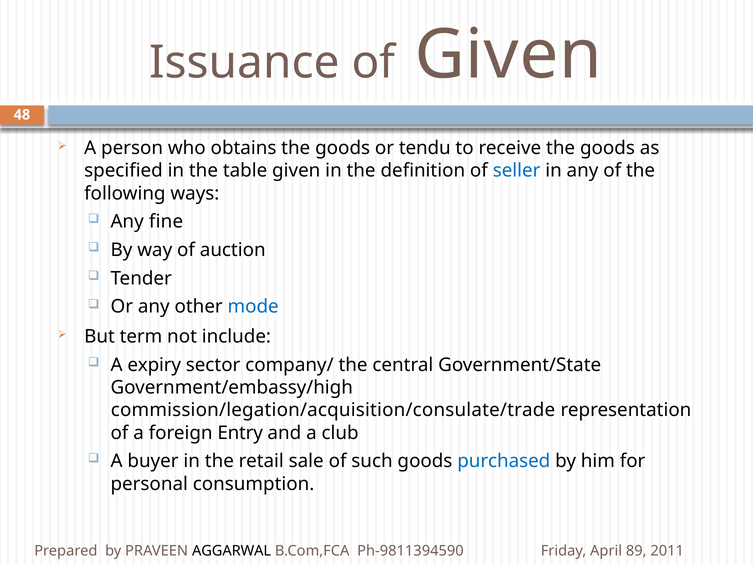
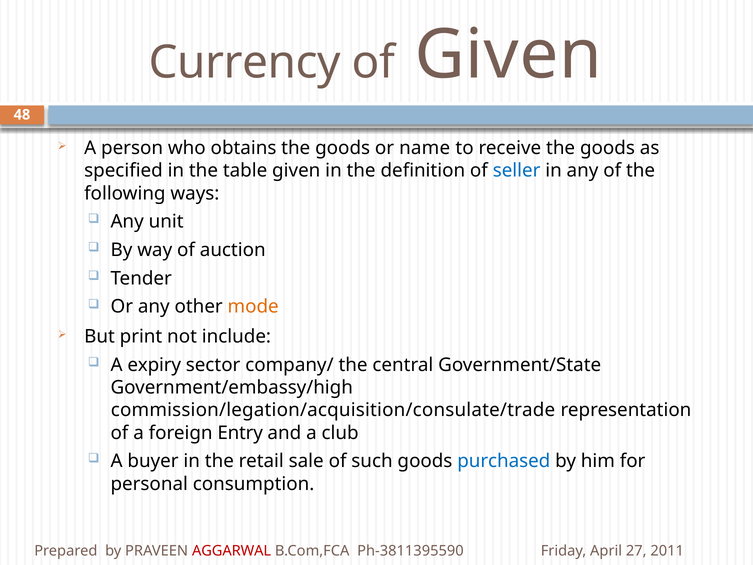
Issuance: Issuance -> Currency (245, 63)
tendu: tendu -> name (425, 148)
fine: fine -> unit (166, 222)
mode colour: blue -> orange (253, 307)
term: term -> print (141, 337)
AGGARWAL colour: black -> red (232, 551)
Ph-9811394590: Ph-9811394590 -> Ph-3811395590 (410, 551)
89: 89 -> 27 (636, 551)
